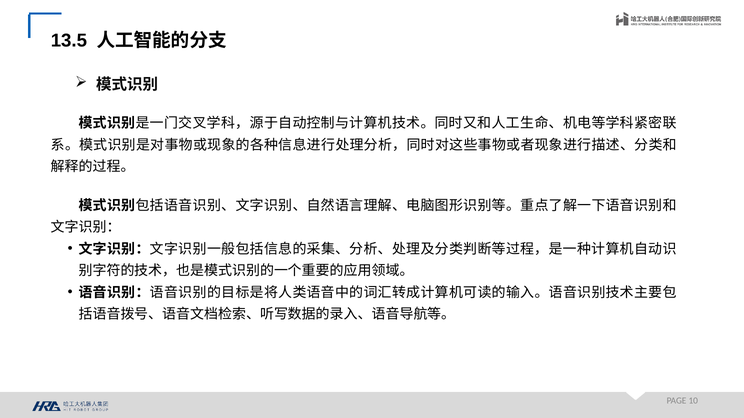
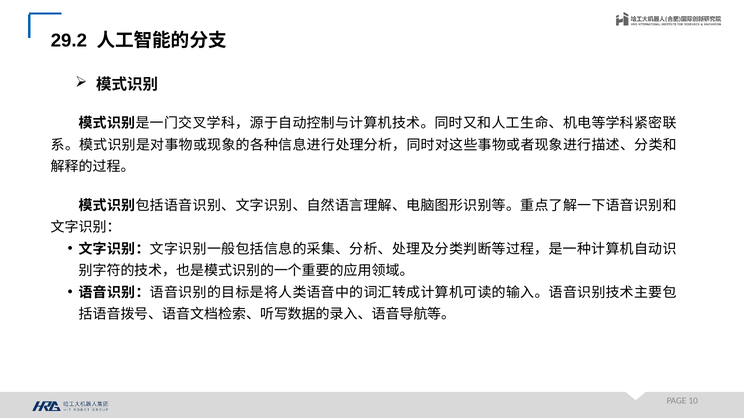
13.5: 13.5 -> 29.2 (69, 41)
